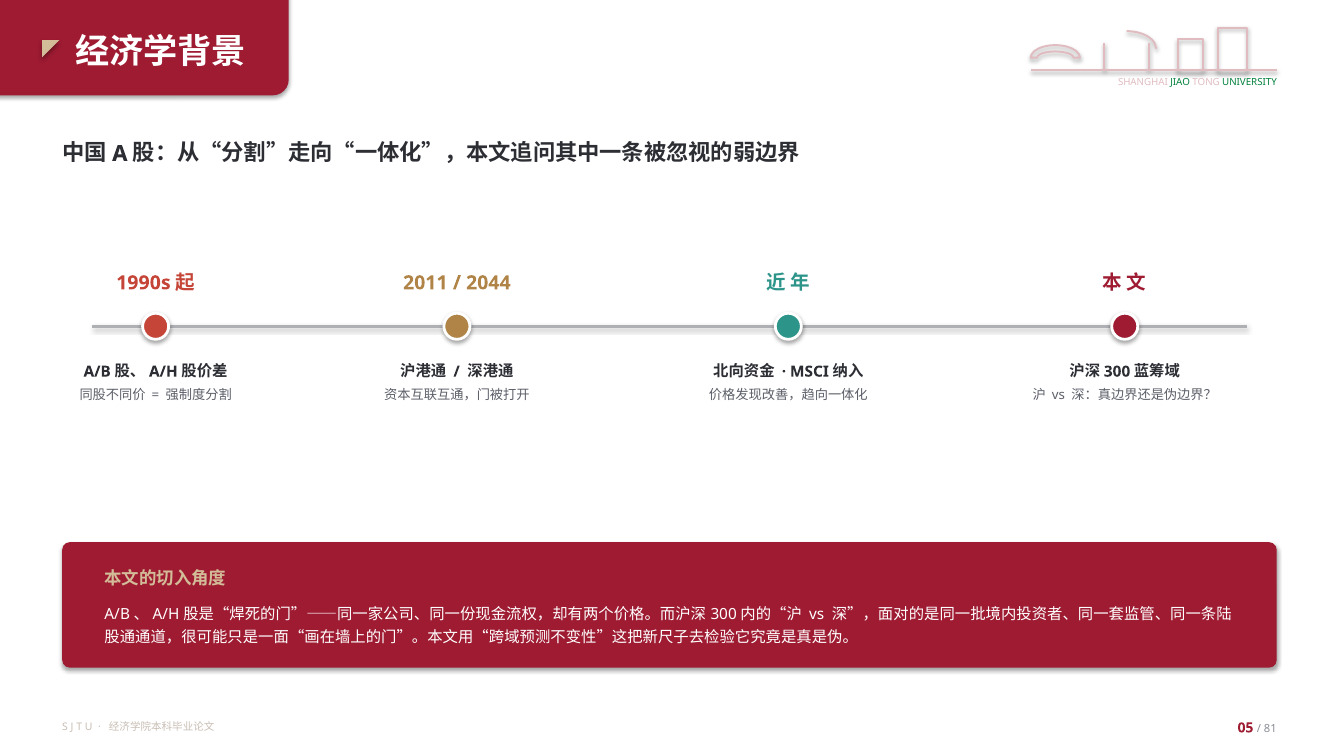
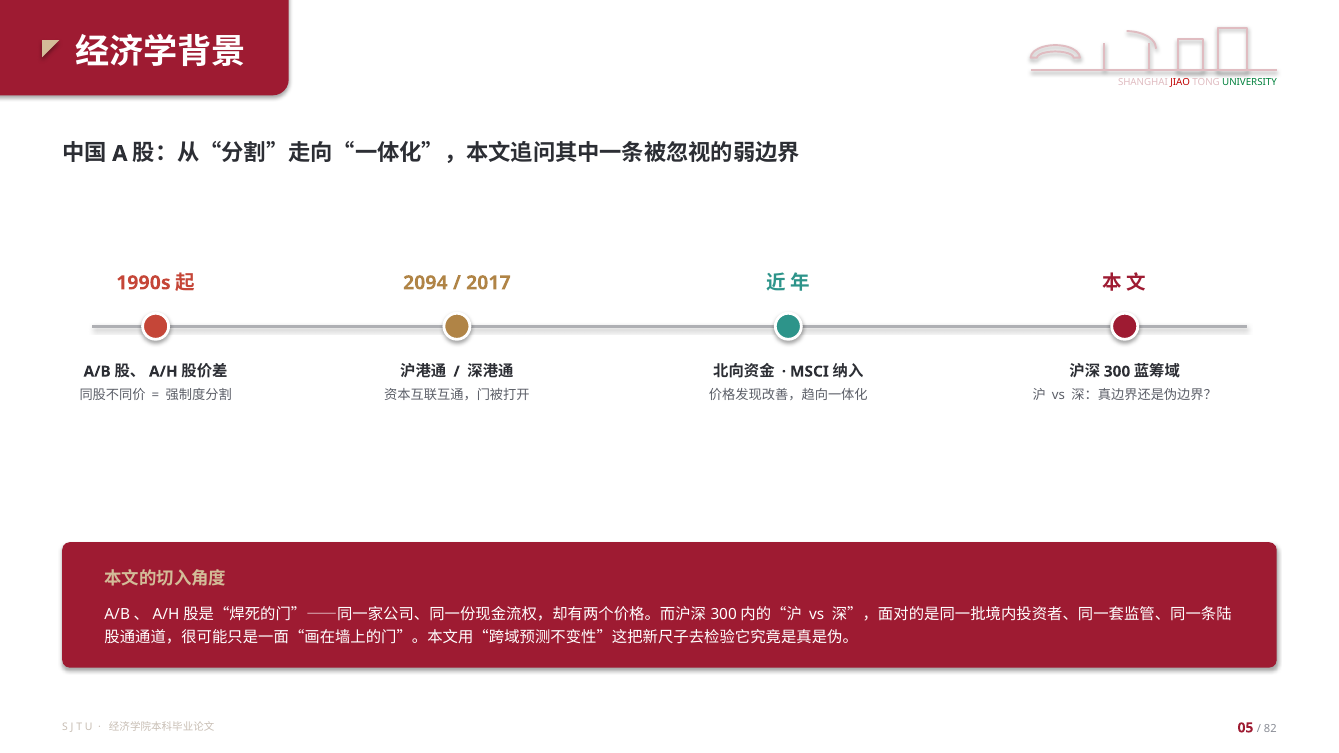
JIAO colour: green -> red (1180, 82)
2011: 2011 -> 2094 (425, 283)
2044: 2044 -> 2017 (488, 283)
81: 81 -> 82 (1270, 729)
